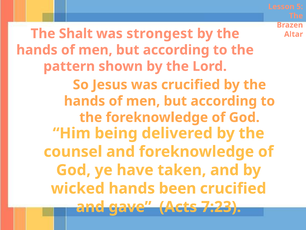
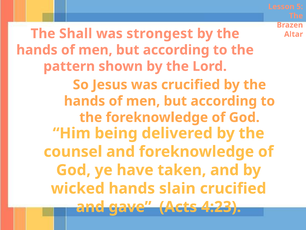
Shalt: Shalt -> Shall (76, 34)
been: been -> slain (177, 188)
7:23: 7:23 -> 4:23 (221, 206)
